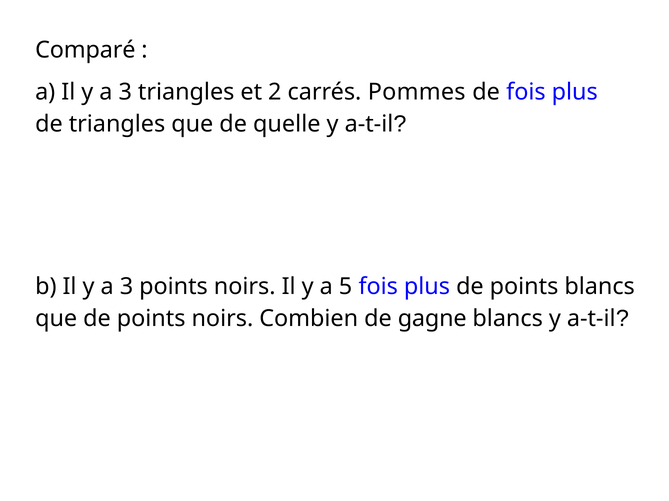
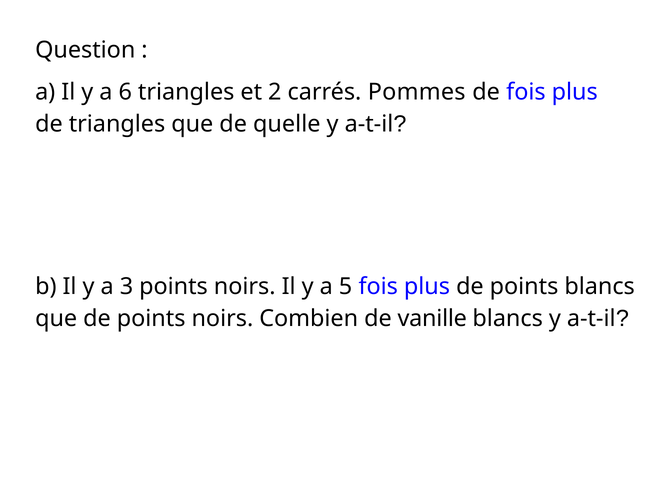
Comparé: Comparé -> Question (85, 50)
3: 3 -> 6 (125, 92)
gagne: gagne -> vanille (432, 319)
